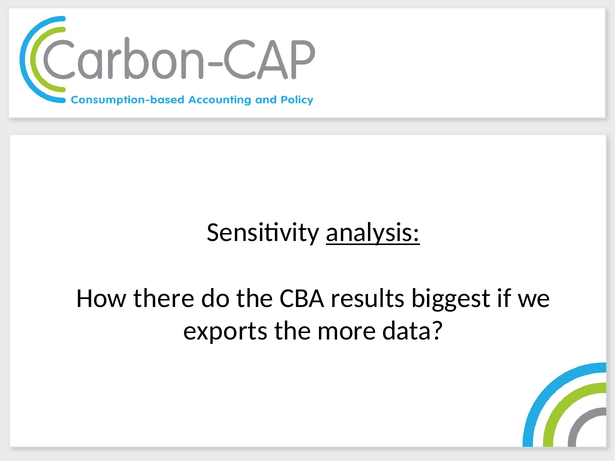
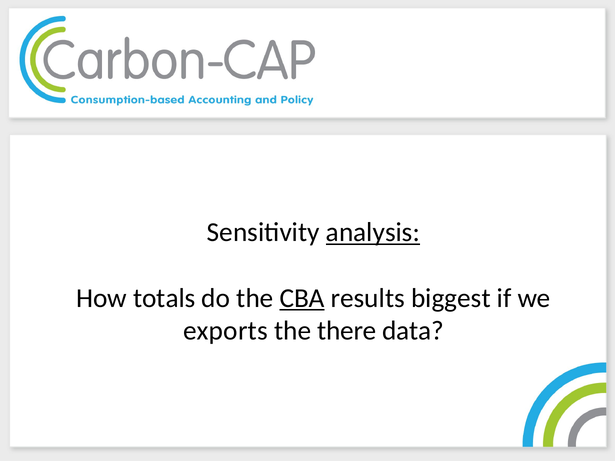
there: there -> totals (164, 298)
CBA underline: none -> present (302, 298)
more: more -> there (347, 331)
